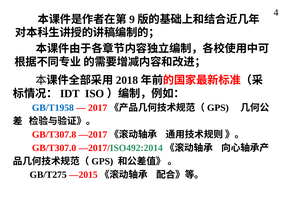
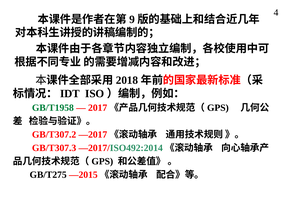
GB/T1958 colour: blue -> green (53, 108)
GB/T307.8: GB/T307.8 -> GB/T307.2 (54, 134)
GB/T307.0: GB/T307.0 -> GB/T307.3 (54, 148)
